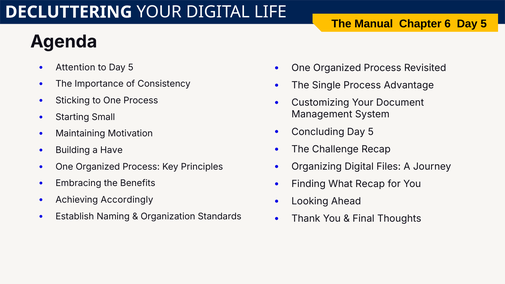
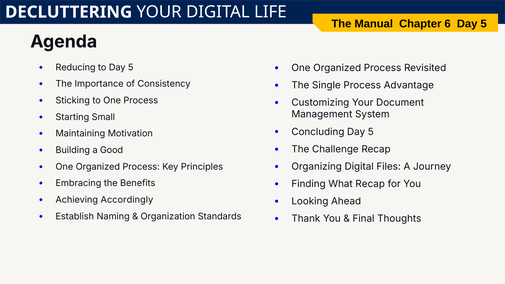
Attention: Attention -> Reducing (76, 67)
Have: Have -> Good (112, 150)
